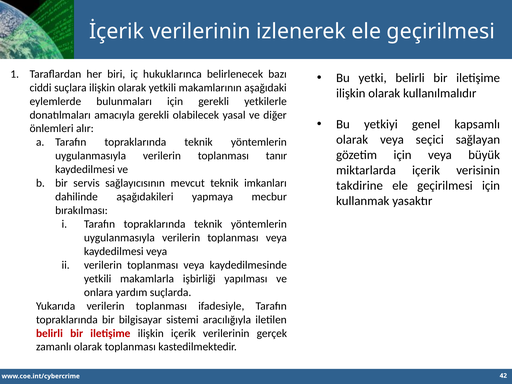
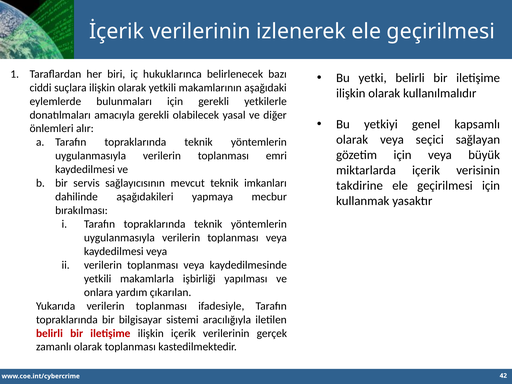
tanır: tanır -> emri (276, 156)
suçlarda: suçlarda -> çıkarılan (171, 292)
